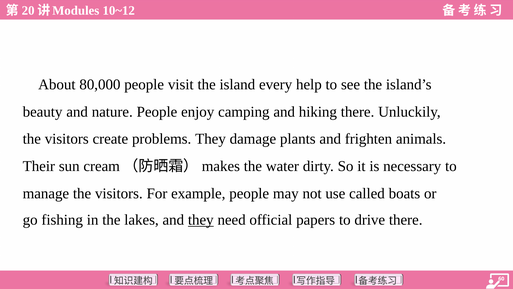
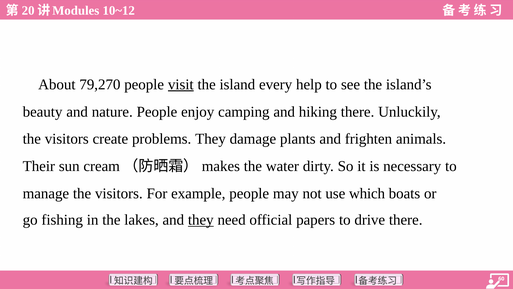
80,000: 80,000 -> 79,270 (100, 84)
visit underline: none -> present (181, 84)
called: called -> which (367, 193)
